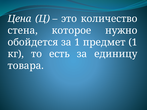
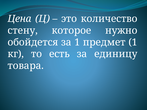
стена: стена -> стену (23, 31)
